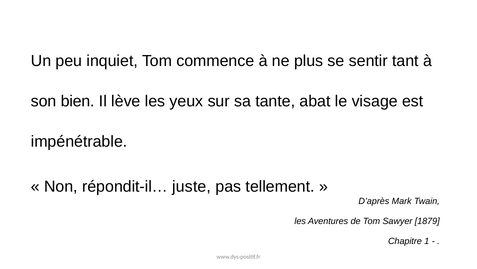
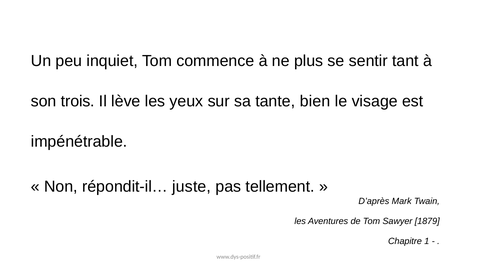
bien: bien -> trois (78, 101)
abat: abat -> bien (315, 101)
